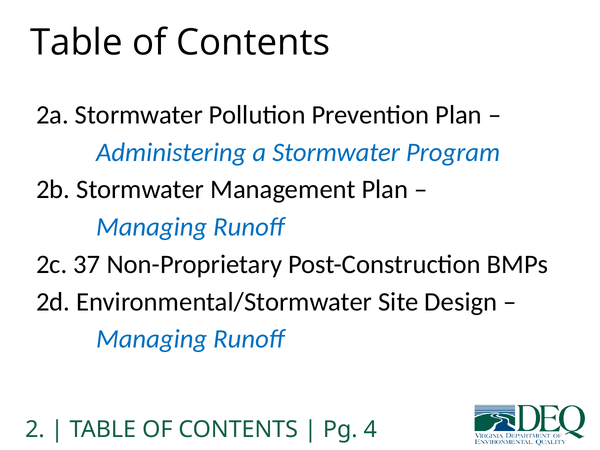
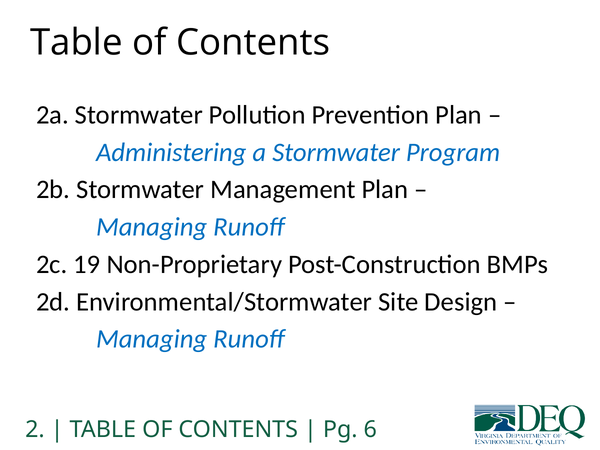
37: 37 -> 19 (87, 264)
4: 4 -> 6 (370, 429)
